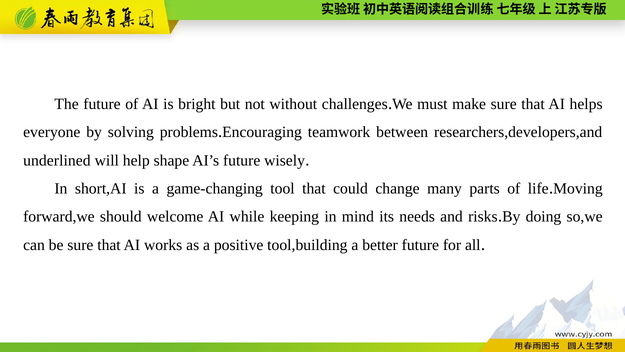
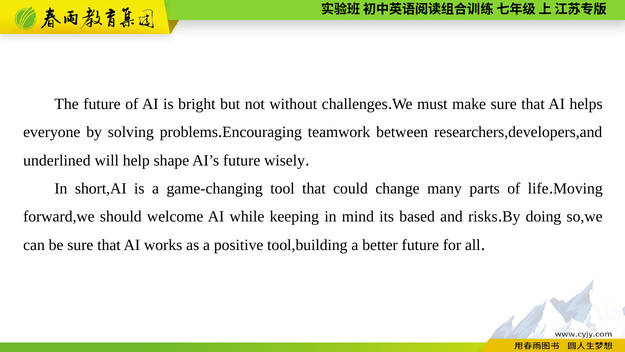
needs: needs -> based (417, 216)
